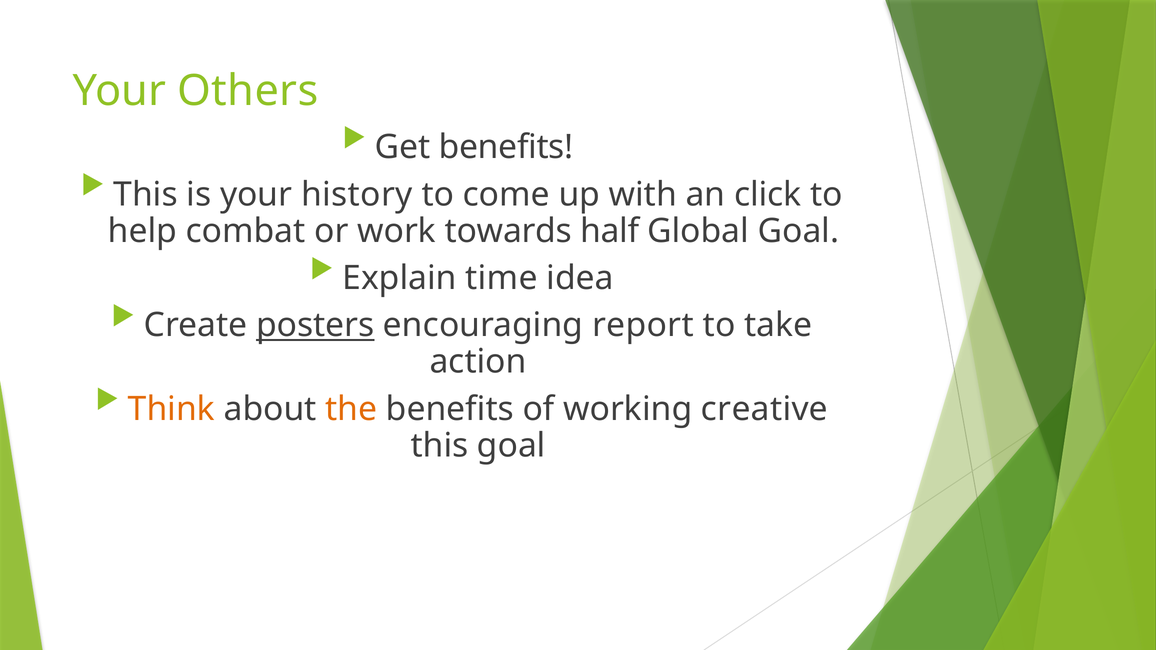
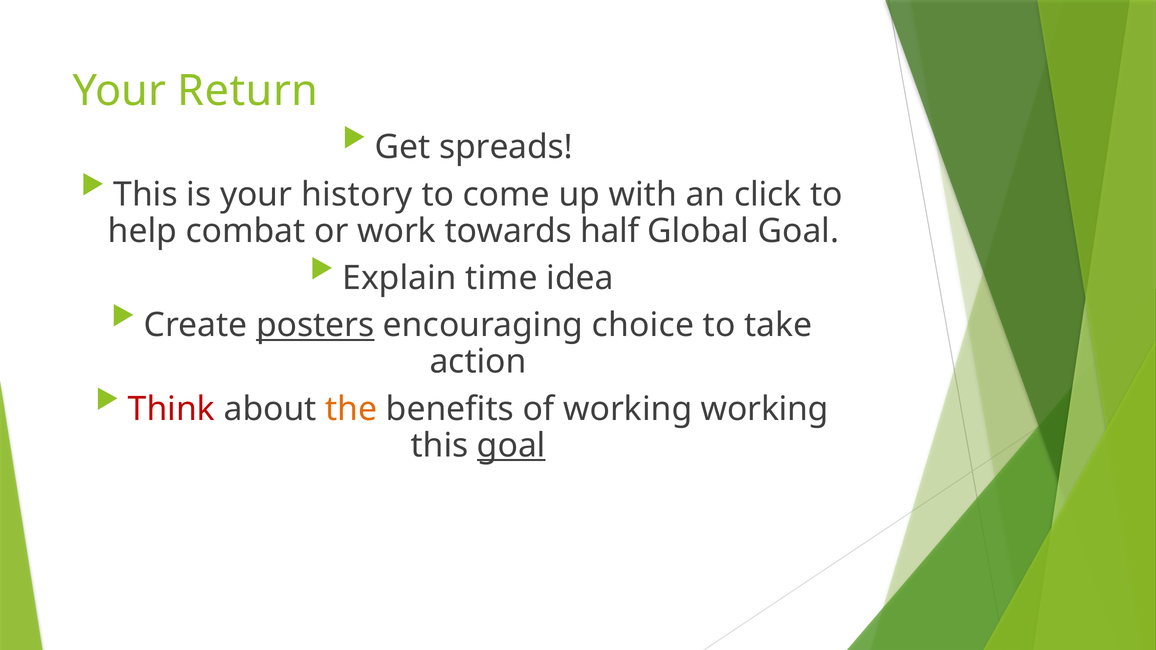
Others: Others -> Return (248, 91)
Get benefits: benefits -> spreads (506, 147)
report: report -> choice (643, 325)
Think colour: orange -> red (171, 409)
working creative: creative -> working (765, 409)
goal underline: none -> present (511, 446)
